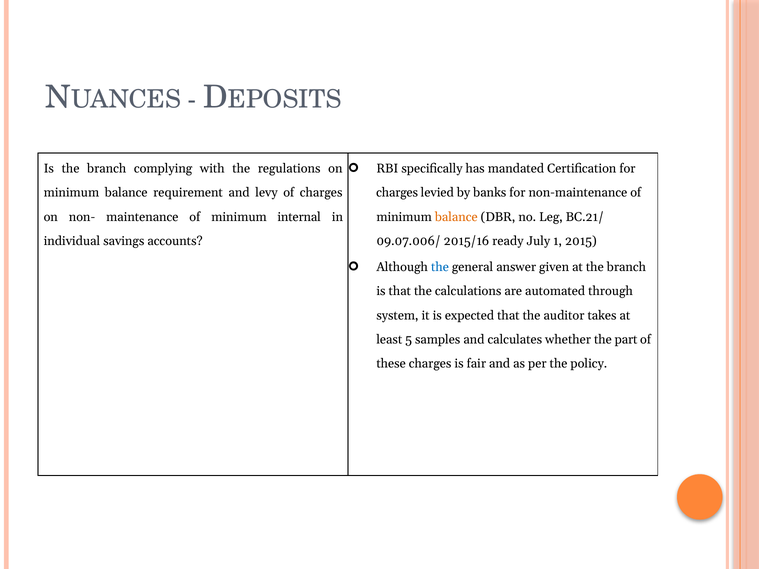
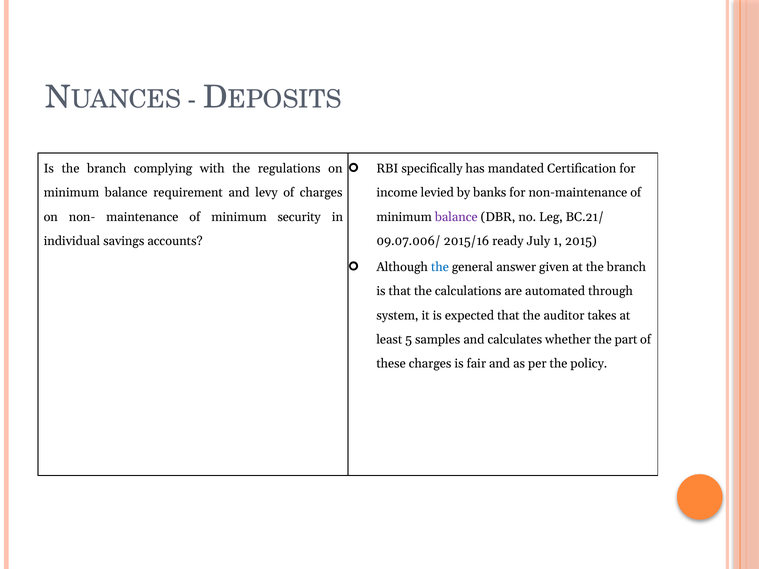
charges: charges -> income (397, 193)
internal: internal -> security (299, 217)
balance colour: orange -> purple (456, 217)
